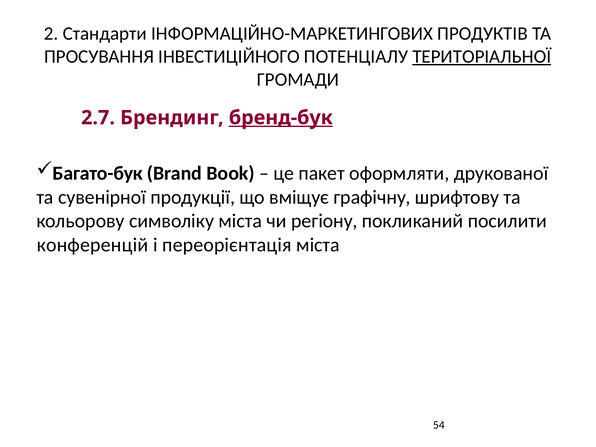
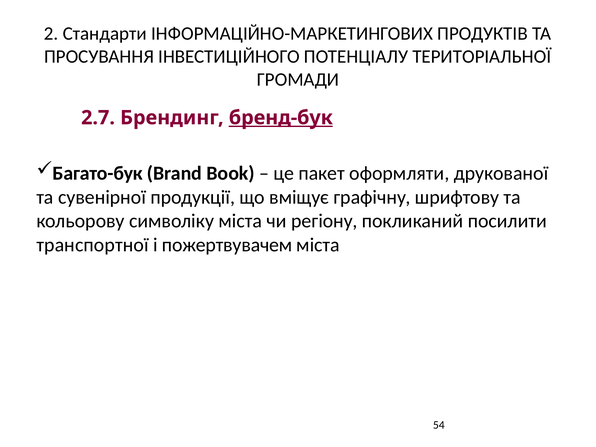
ТЕРИТОРІАЛЬНОЇ underline: present -> none (482, 57)
конференцій: конференцій -> транспортної (93, 245)
переорієнтація: переорієнтація -> пожертвувачем (227, 245)
